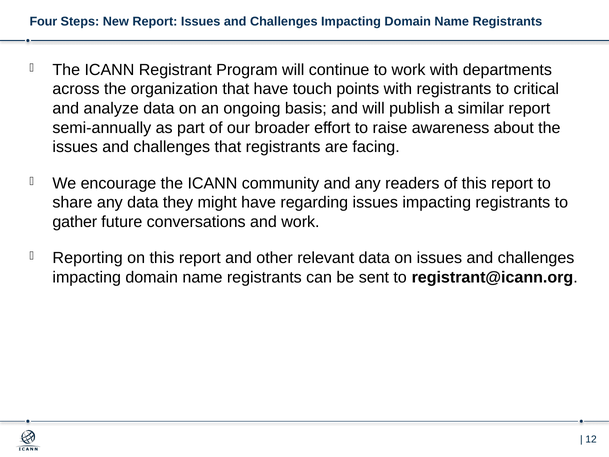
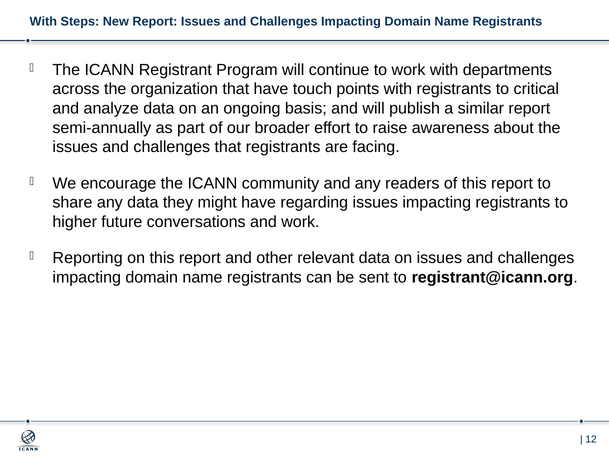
Four: Four -> With (43, 22)
gather: gather -> higher (75, 222)
